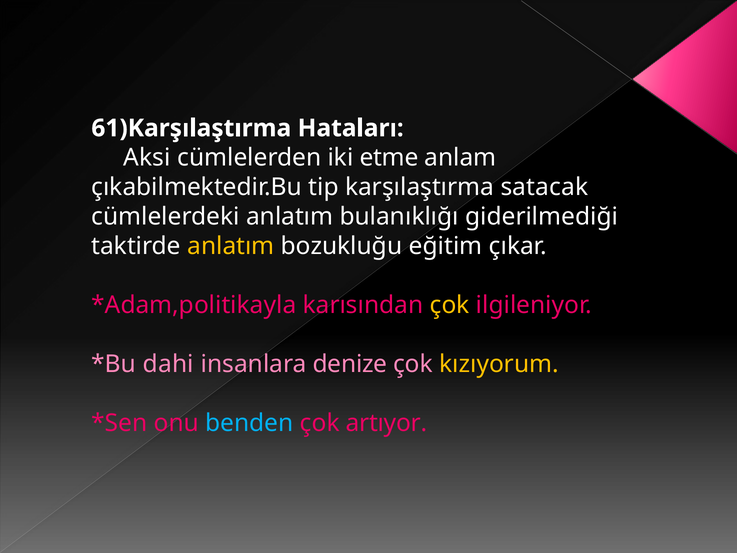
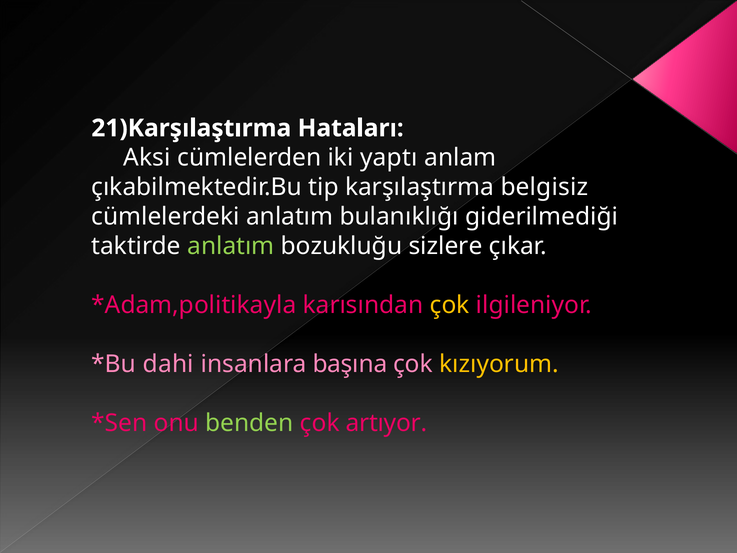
61)Karşılaştırma: 61)Karşılaştırma -> 21)Karşılaştırma (191, 128)
etme: etme -> yaptı (389, 158)
satacak: satacak -> belgisiz (544, 187)
anlatım colour: yellow -> light green (231, 246)
eğitim: eğitim -> sizlere (446, 246)
denize: denize -> başına (350, 364)
benden colour: light blue -> light green (249, 423)
